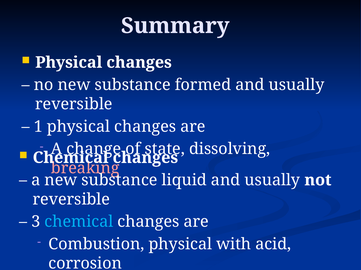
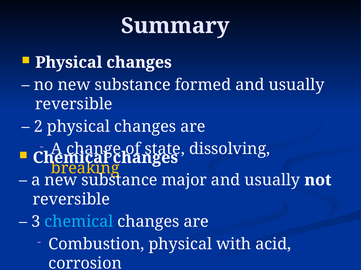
1: 1 -> 2 (38, 127)
breaking colour: pink -> yellow (85, 169)
liquid: liquid -> major (184, 181)
